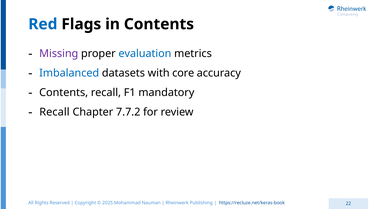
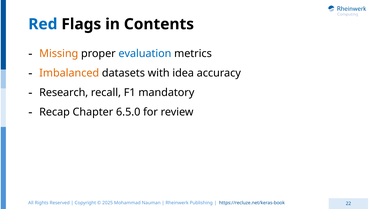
Missing colour: purple -> orange (59, 54)
Imbalanced colour: blue -> orange (69, 73)
core: core -> idea (183, 73)
Contents: Contents -> Research (64, 92)
Recall: Recall -> Recap (55, 112)
7.7.2: 7.7.2 -> 6.5.0 (128, 112)
